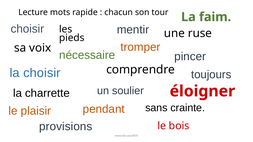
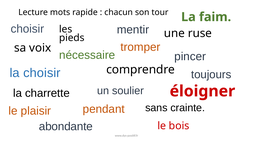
provisions: provisions -> abondante (66, 127)
